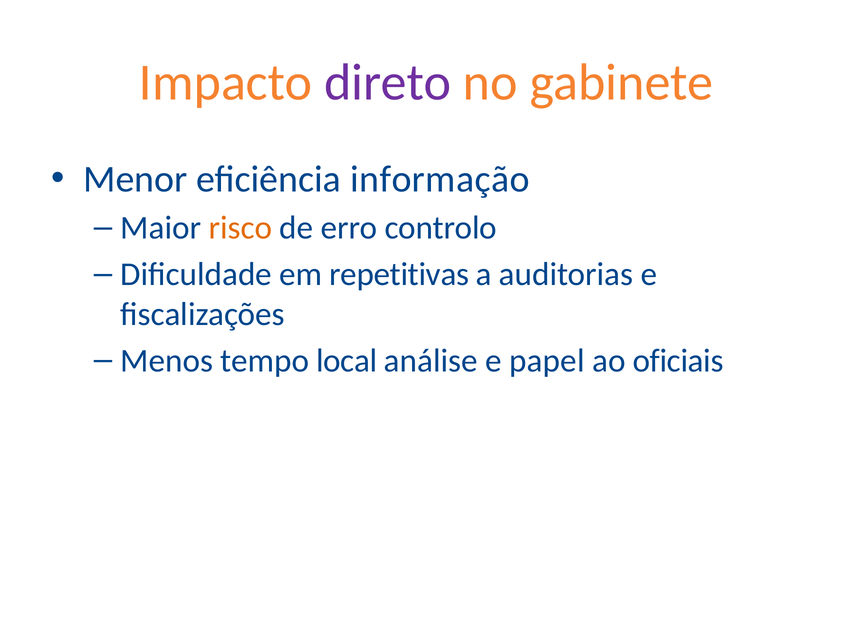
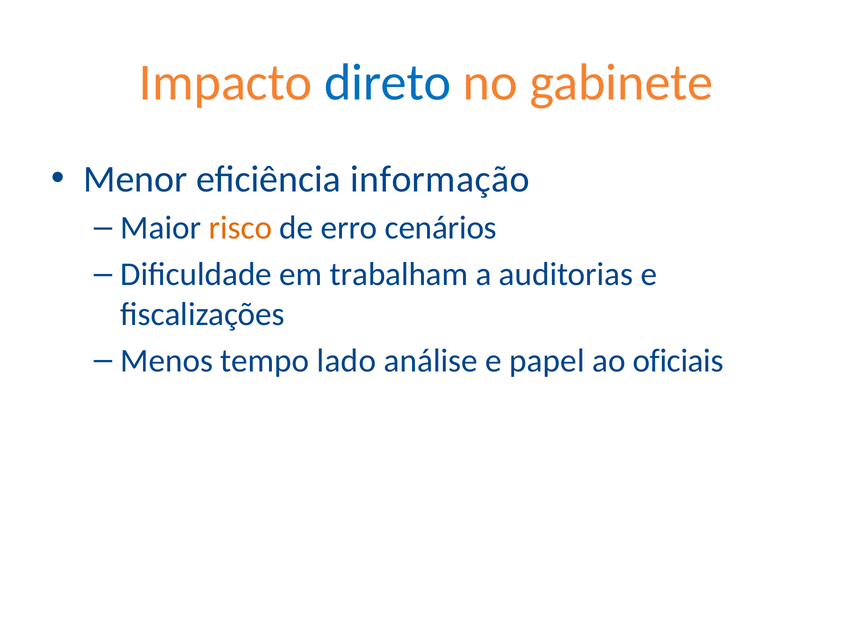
direto colour: purple -> blue (388, 83)
controlo: controlo -> cenários (441, 228)
repetitivas: repetitivas -> trabalham (399, 274)
local: local -> lado (346, 361)
